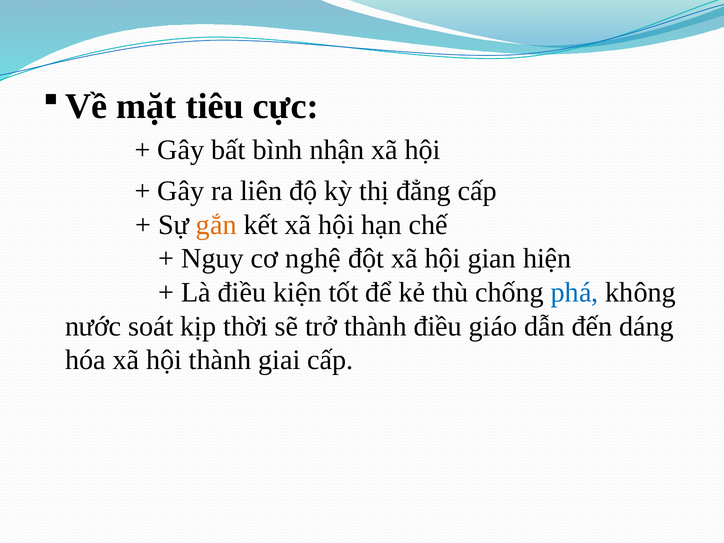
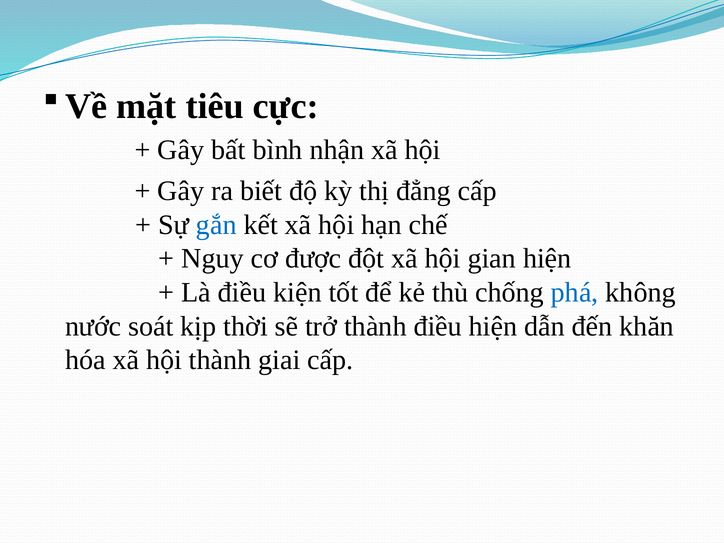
liên: liên -> biết (261, 191)
gắn colour: orange -> blue (216, 225)
nghệ: nghệ -> được (313, 259)
điều giáo: giáo -> hiện (493, 326)
dáng: dáng -> khăn (647, 326)
